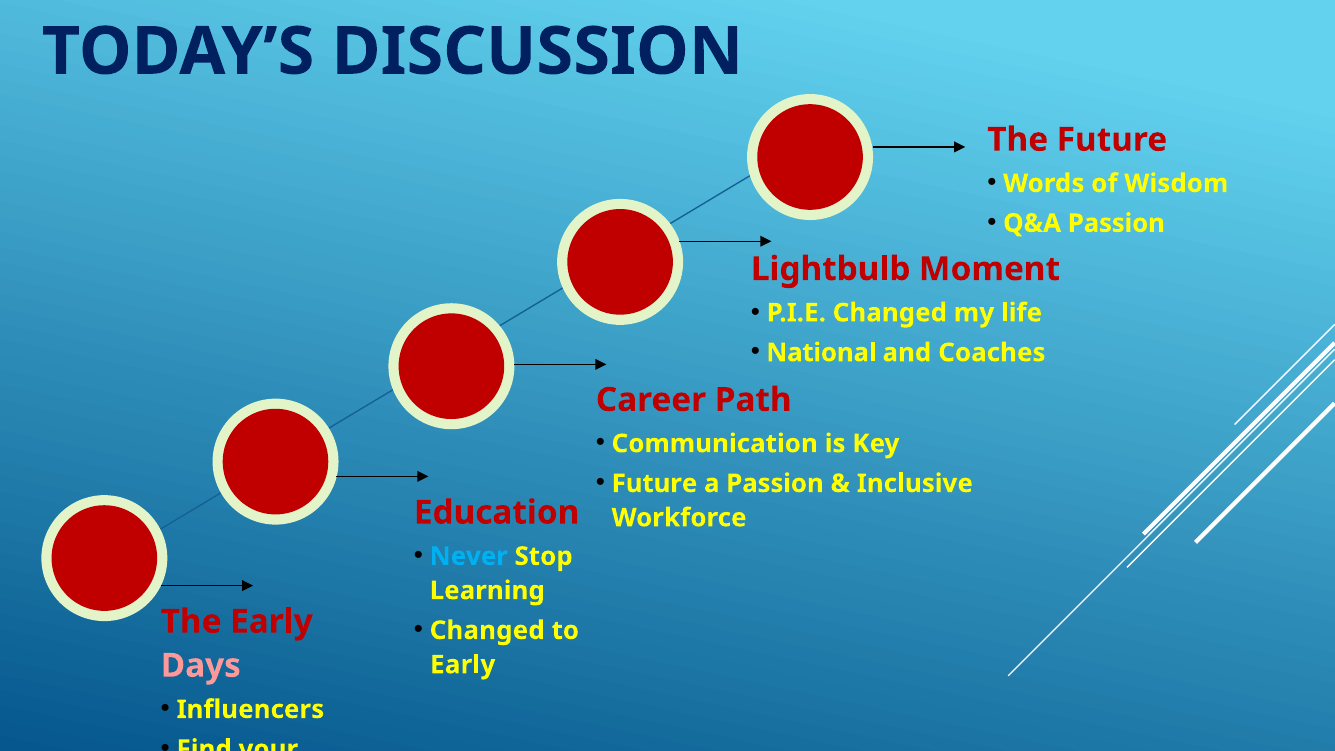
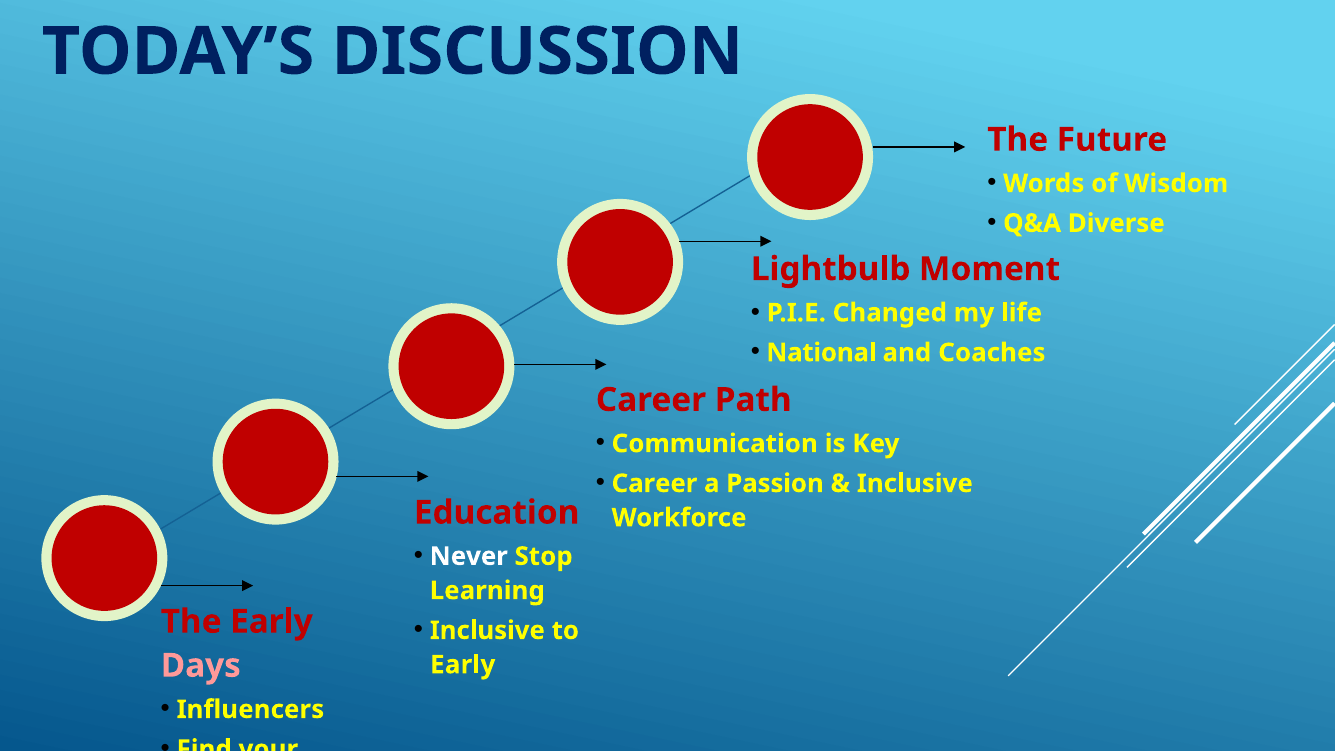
Q&A Passion: Passion -> Diverse (1116, 223)
Future: Future -> Career (654, 483)
Never colour: light blue -> white (469, 556)
Changed: Changed -> Inclusive (487, 630)
